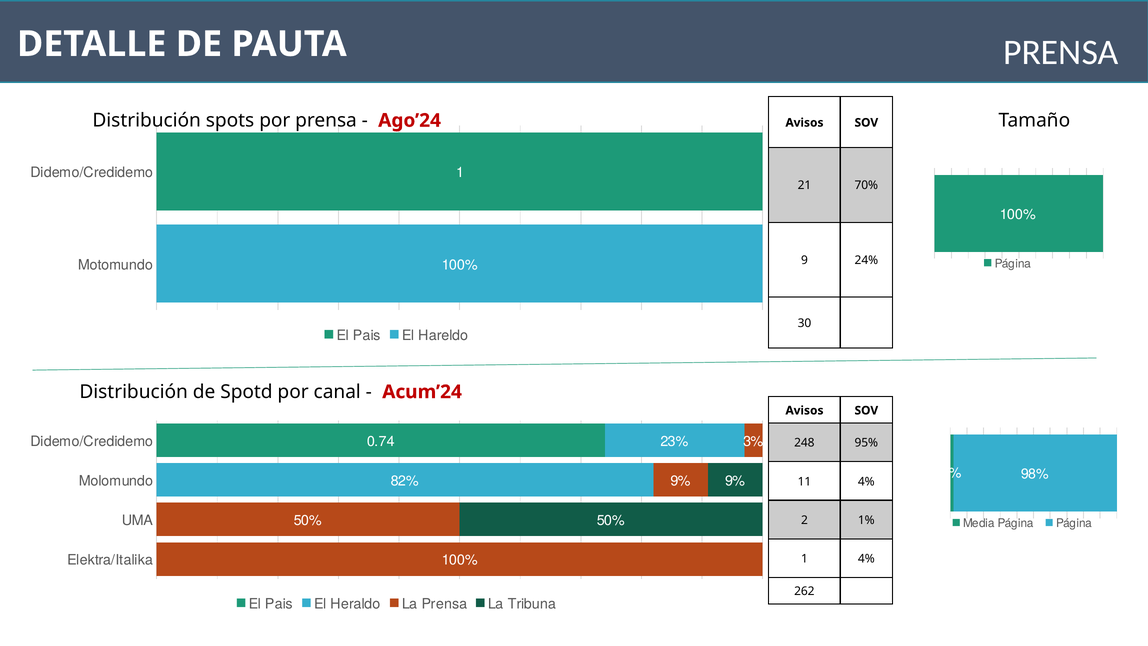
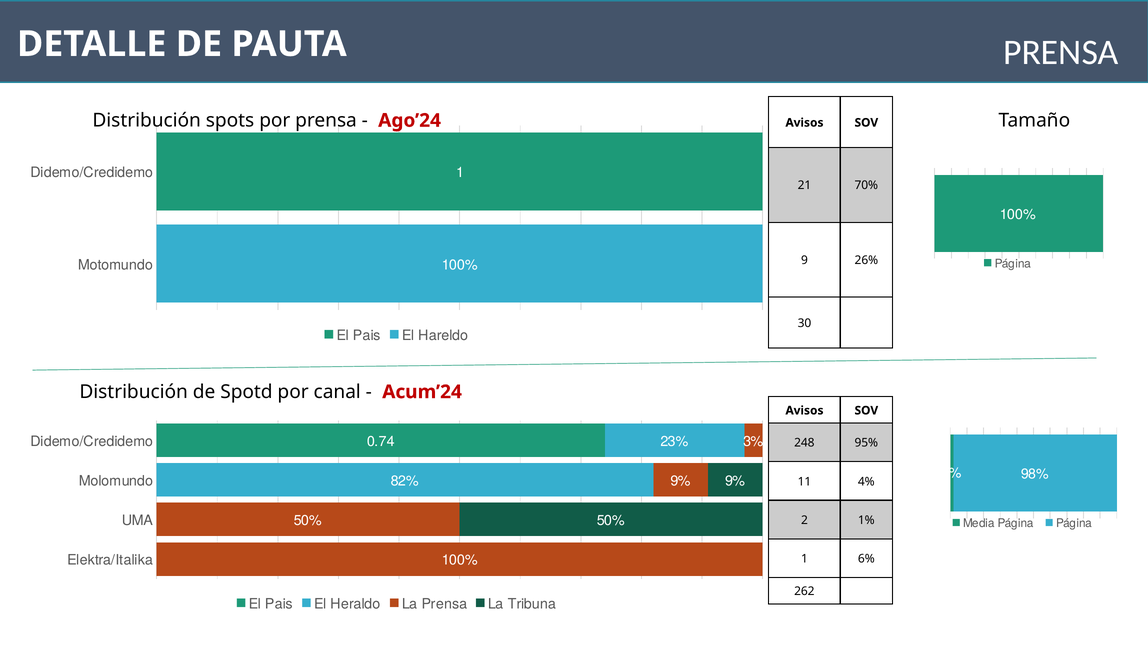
24%: 24% -> 26% (866, 260)
1 4%: 4% -> 6% (866, 559)
